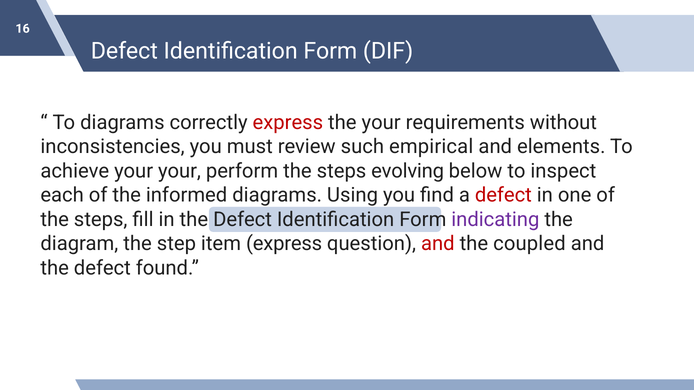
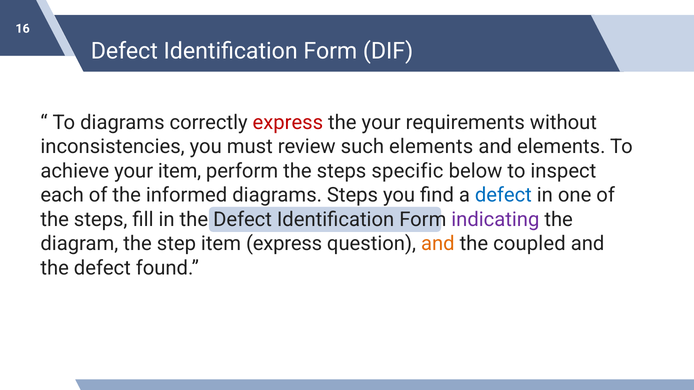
such empirical: empirical -> elements (431, 147)
your your: your -> item (180, 171)
evolving: evolving -> specific (407, 171)
diagrams Using: Using -> Steps (352, 195)
defect colour: red -> blue (503, 195)
and colour: red -> orange (438, 244)
